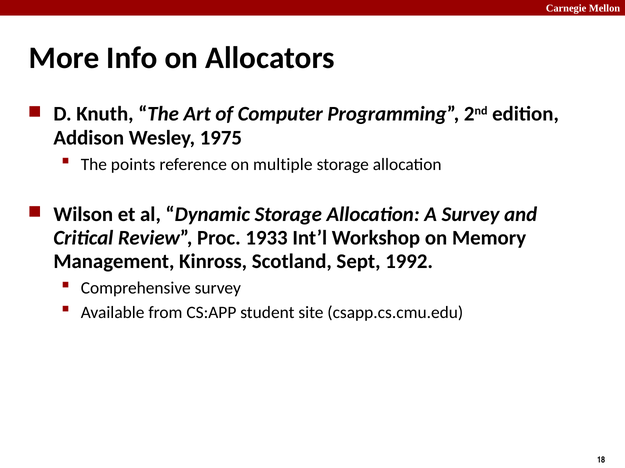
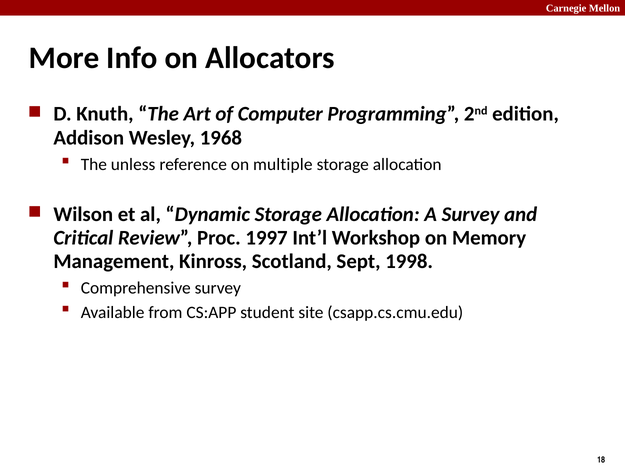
1975: 1975 -> 1968 (221, 138)
points: points -> unless (133, 165)
1933: 1933 -> 1997 (267, 238)
1992: 1992 -> 1998 (409, 262)
